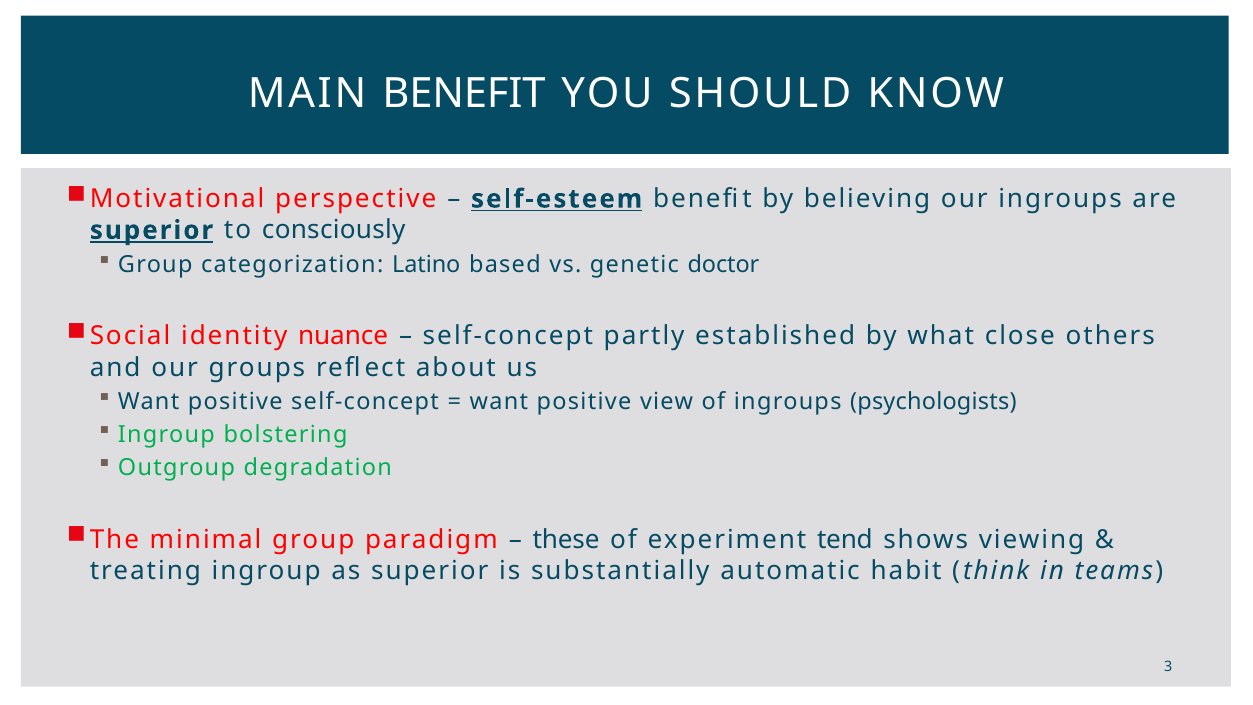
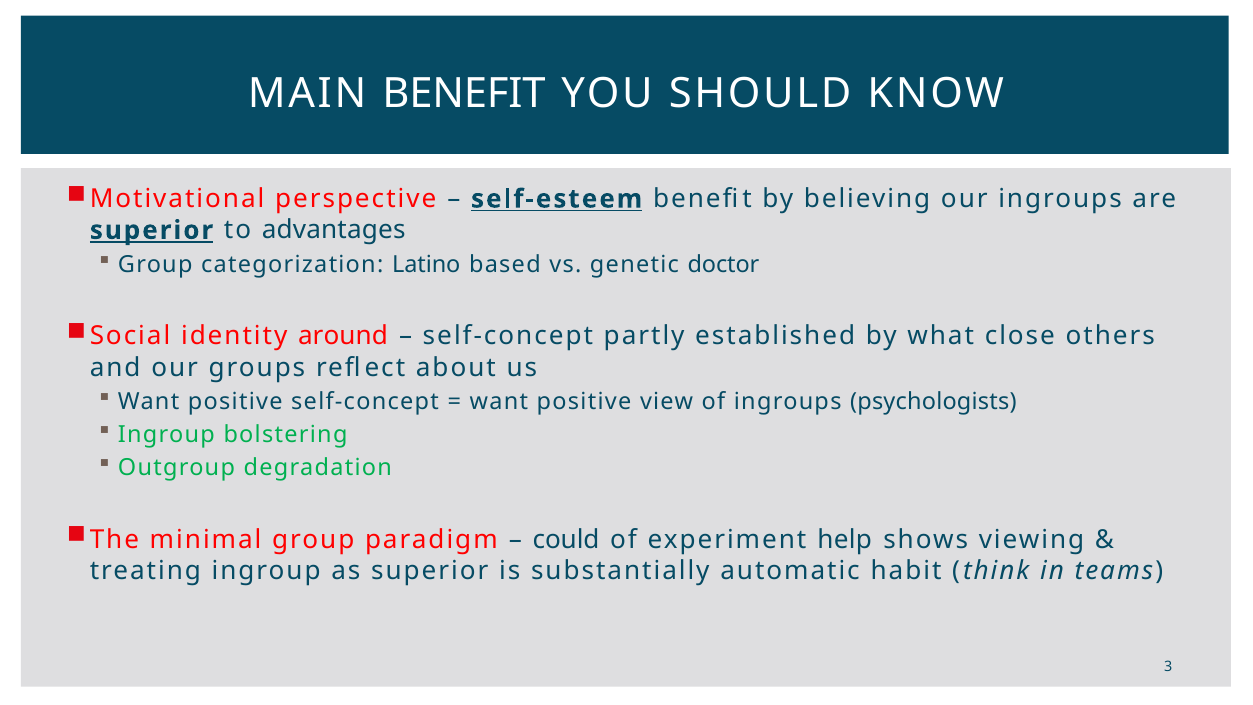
consciously: consciously -> advantages (334, 230)
nuance: nuance -> around (343, 336)
these: these -> could (566, 539)
tend: tend -> help (845, 539)
